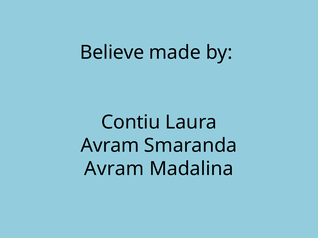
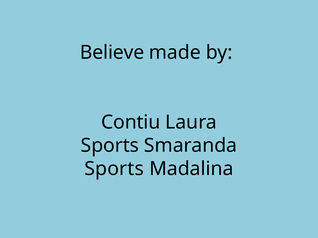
Avram: Avram -> Sports (110, 146)
Avram: Avram -> Sports (114, 169)
